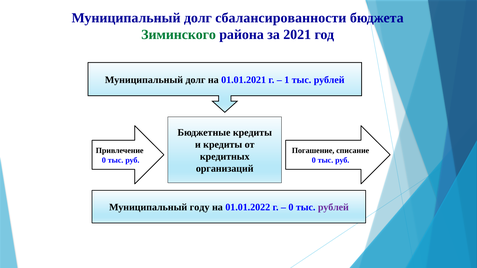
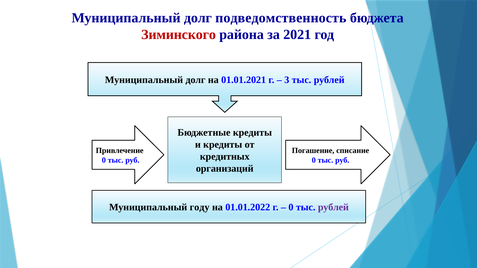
сбалансированности: сбалансированности -> подведомственность (281, 18)
Зиминского colour: green -> red (179, 35)
1: 1 -> 3 (287, 80)
